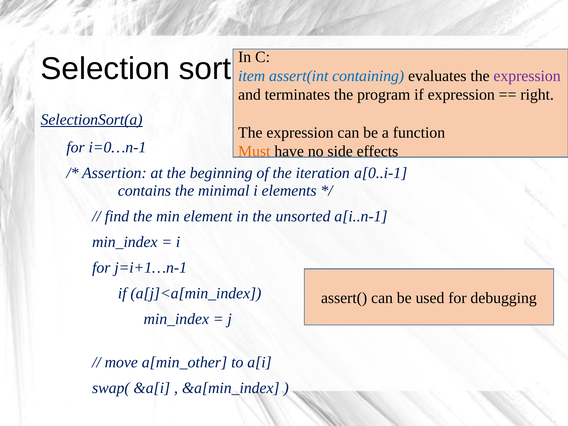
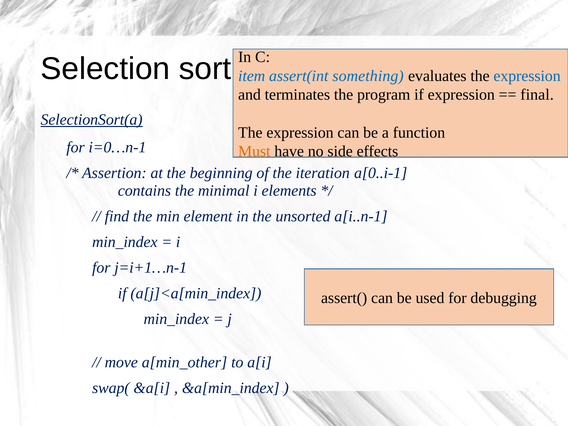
containing: containing -> something (368, 76)
expression colour: purple -> blue (527, 76)
right: right -> final (537, 95)
